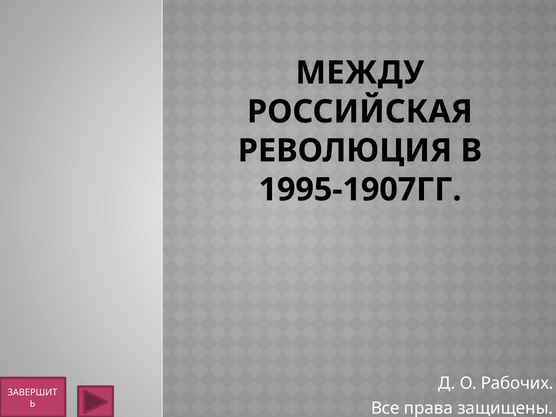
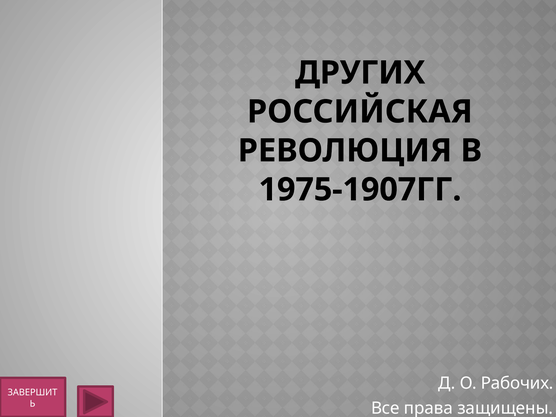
МЕЖДУ: МЕЖДУ -> ДРУГИХ (360, 73)
1995-1907ГГ: 1995-1907ГГ -> 1975-1907ГГ (360, 190)
